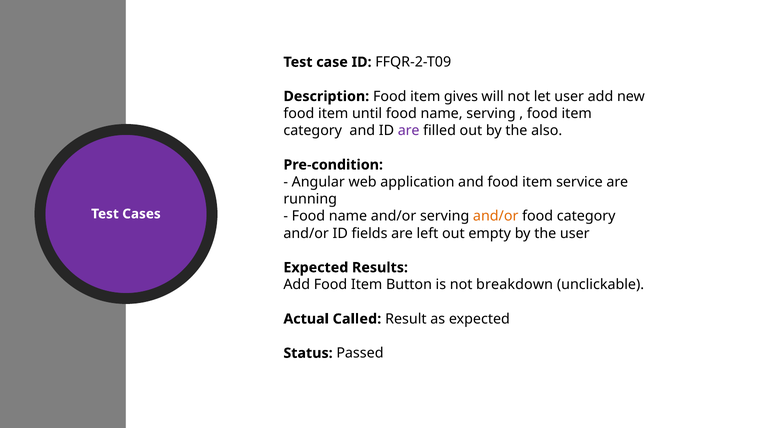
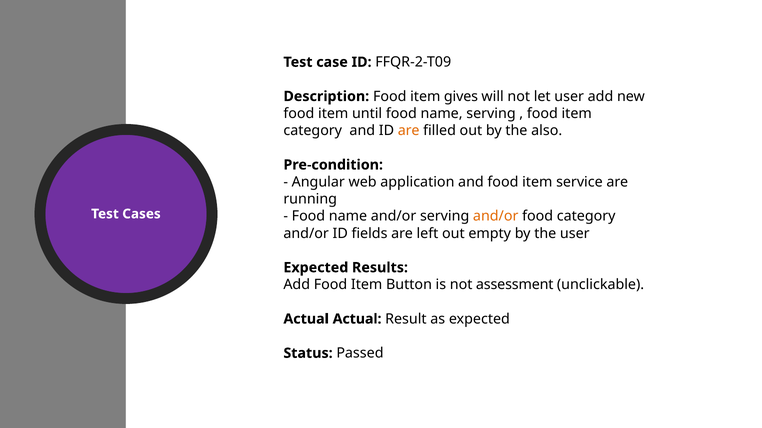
are colour: purple -> orange (409, 131)
breakdown: breakdown -> assessment (515, 285)
Actual Called: Called -> Actual (357, 319)
